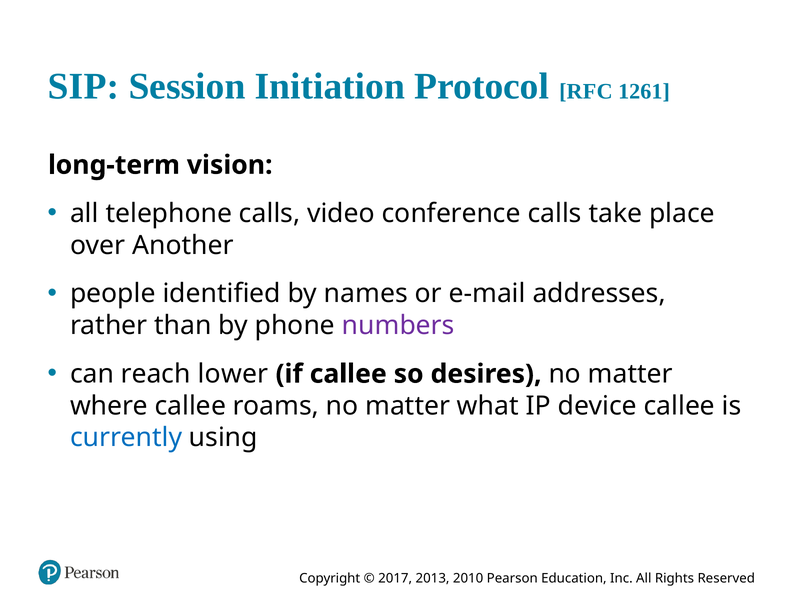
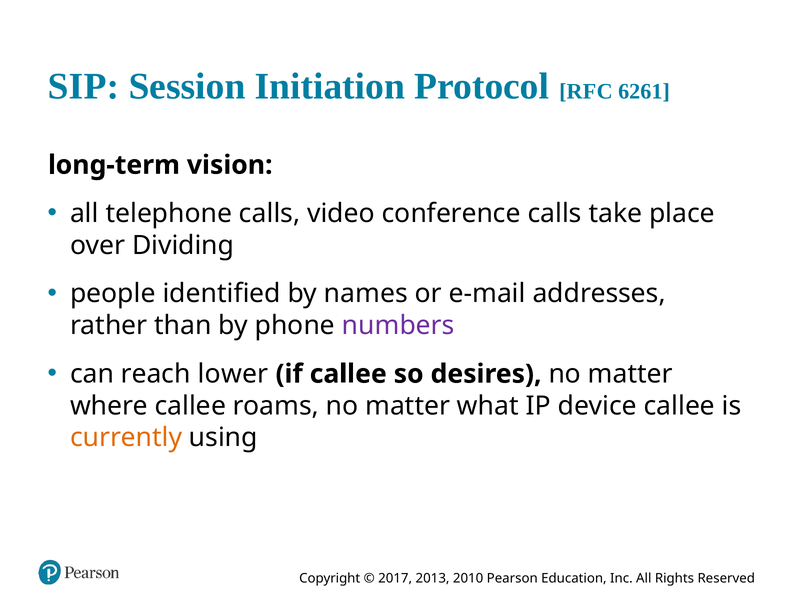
1261: 1261 -> 6261 (644, 92)
Another: Another -> Dividing (183, 246)
currently colour: blue -> orange (126, 438)
